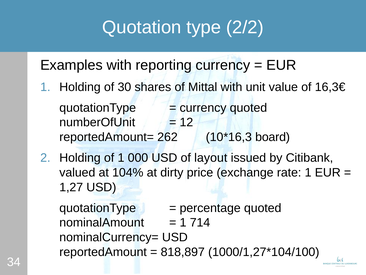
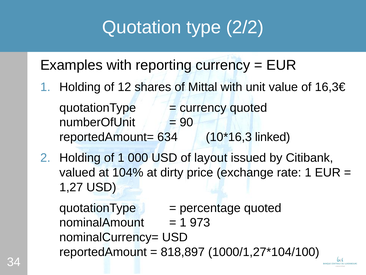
30: 30 -> 12 (124, 87)
12: 12 -> 90 (186, 122)
262: 262 -> 634 (167, 137)
board: board -> linked (273, 137)
714: 714 -> 973 (200, 222)
